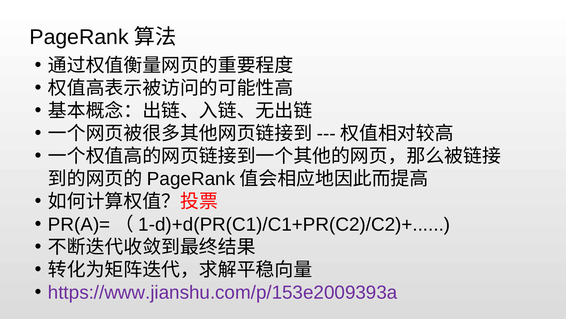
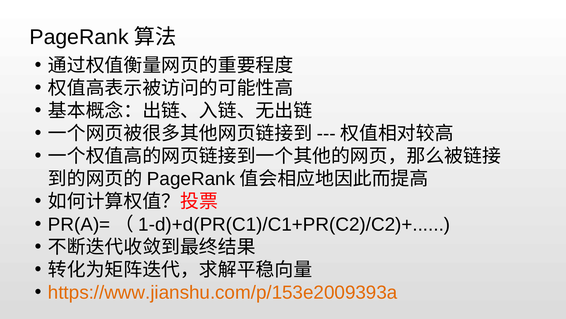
https://www.jianshu.com/p/153e2009393a colour: purple -> orange (223, 292)
